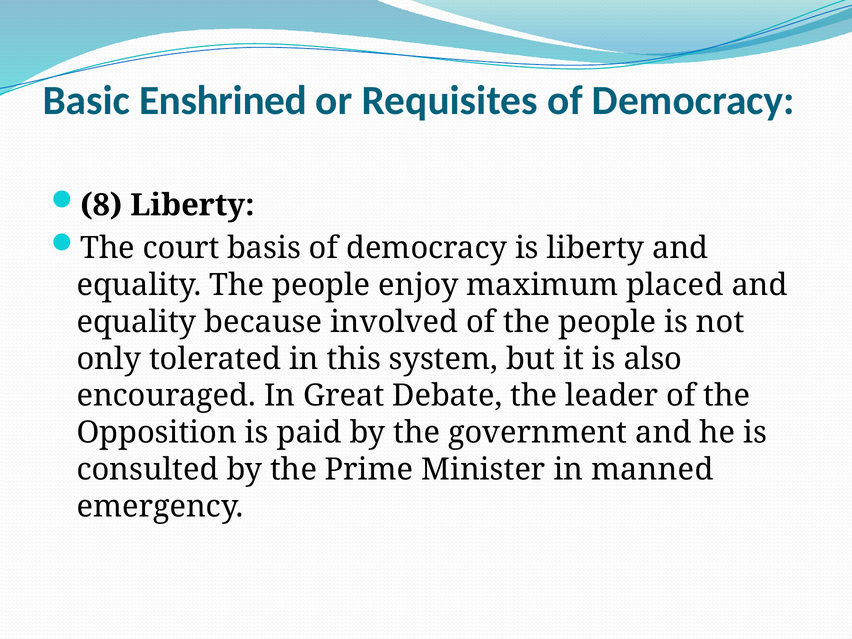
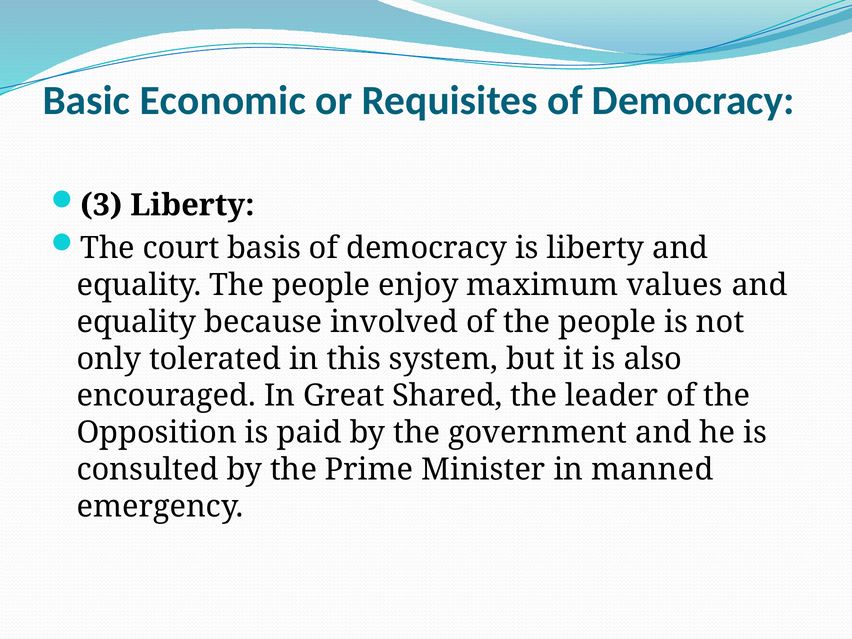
Enshrined: Enshrined -> Economic (223, 100)
8: 8 -> 3 (101, 205)
placed: placed -> values (675, 285)
Debate: Debate -> Shared (447, 396)
